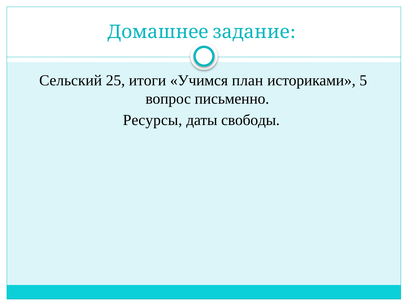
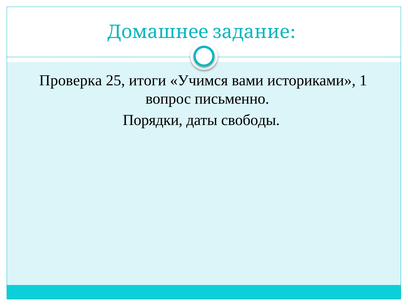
Сельский: Сельский -> Проверка (71, 80)
план: план -> вами (248, 80)
5: 5 -> 1 (363, 80)
Ресурсы: Ресурсы -> Порядки (153, 120)
